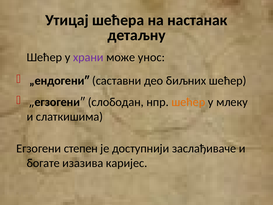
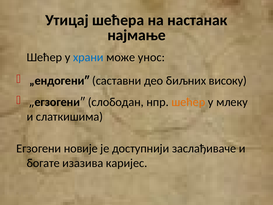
детаљну: детаљну -> најмање (137, 35)
храни colour: purple -> blue (88, 57)
биљних шећер: шећер -> високу (228, 81)
степен: степен -> новије (81, 148)
